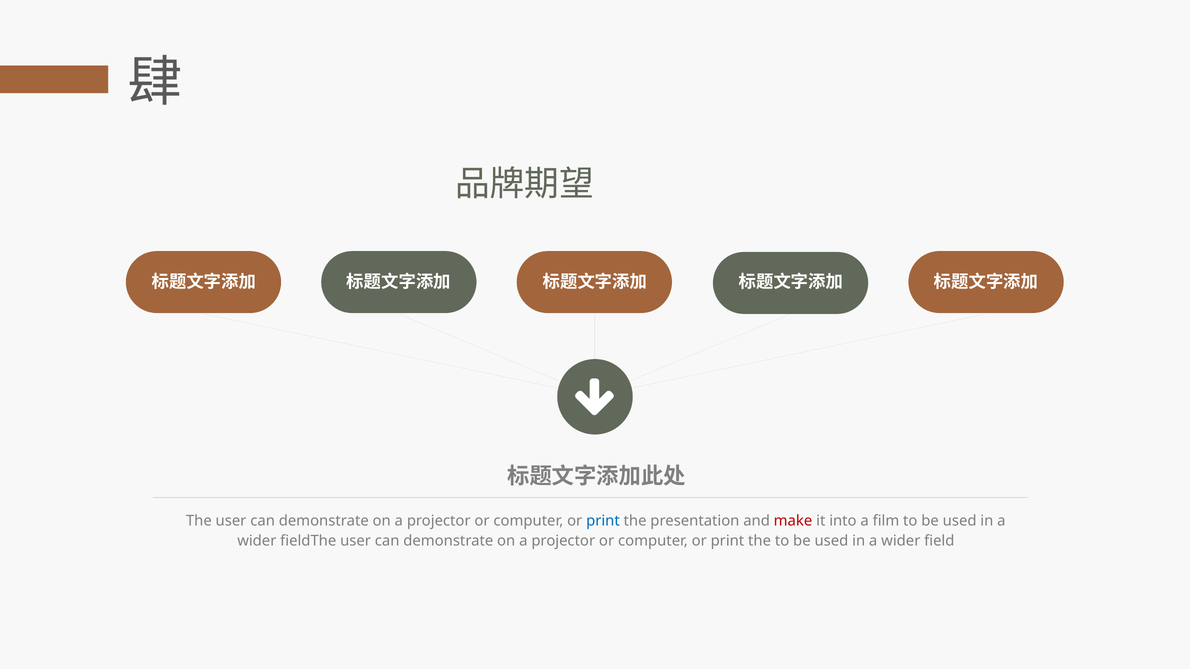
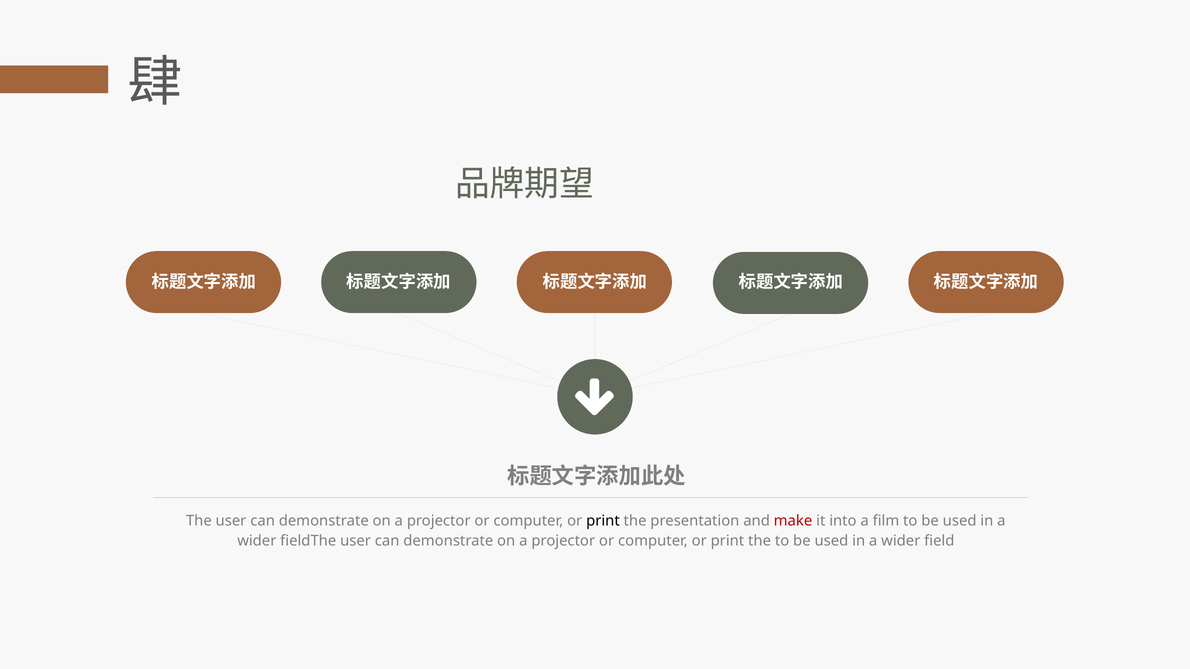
print colour: blue -> black (603, 521)
